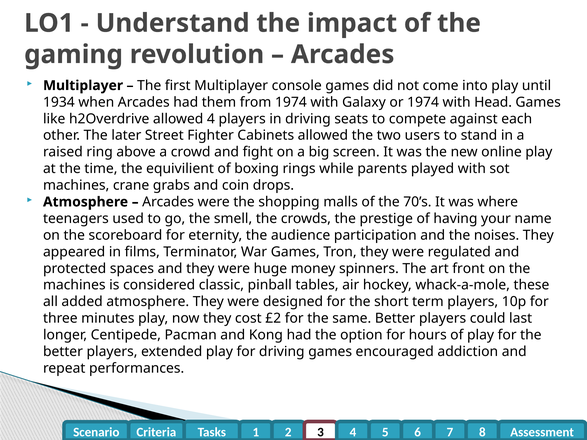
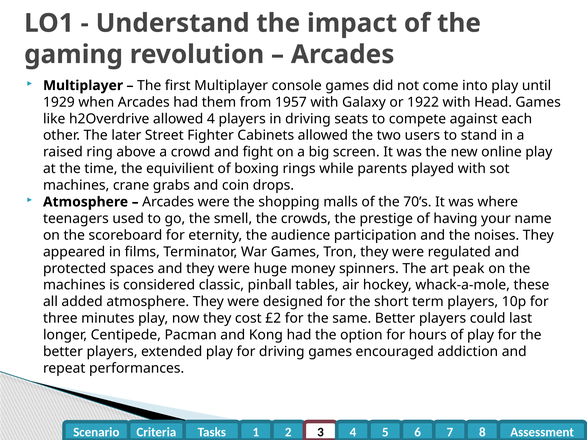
1934: 1934 -> 1929 (59, 102)
from 1974: 1974 -> 1957 (291, 102)
or 1974: 1974 -> 1922 (423, 102)
front: front -> peak (468, 269)
